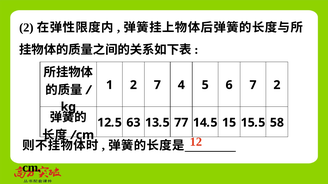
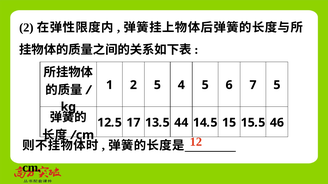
2 7: 7 -> 5 (157, 85)
7 2: 2 -> 5 (277, 85)
63: 63 -> 17 (133, 123)
77: 77 -> 44 (181, 123)
58: 58 -> 46 (277, 123)
